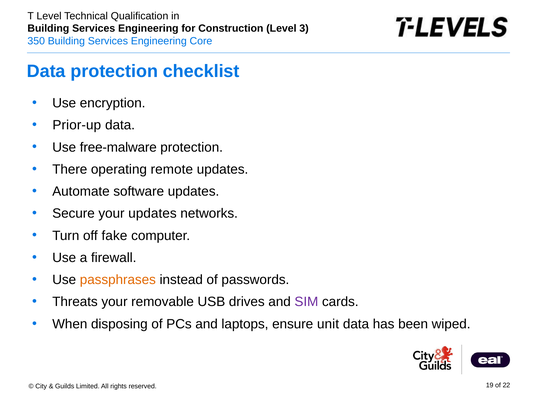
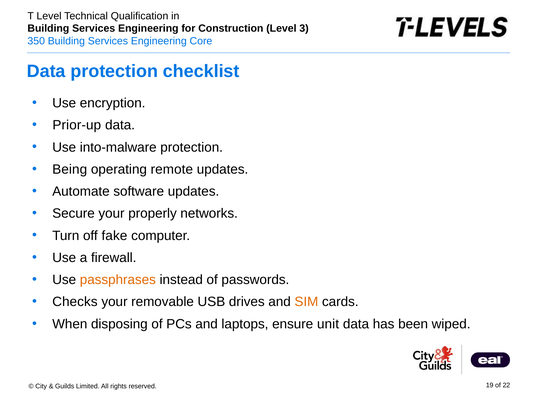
free-malware: free-malware -> into-malware (118, 147)
There: There -> Being (70, 169)
your updates: updates -> properly (153, 213)
Threats: Threats -> Checks (75, 302)
SIM colour: purple -> orange (306, 302)
